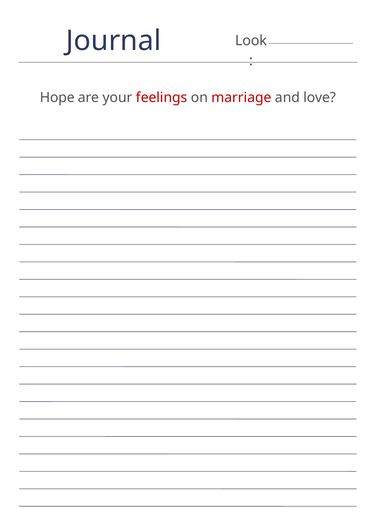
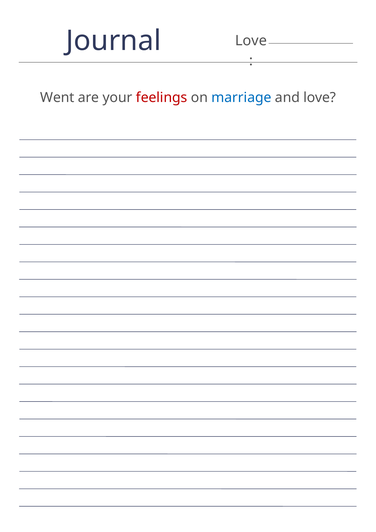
Look: Look -> Love (251, 41)
Hope: Hope -> Went (57, 98)
marriage colour: red -> blue (241, 98)
